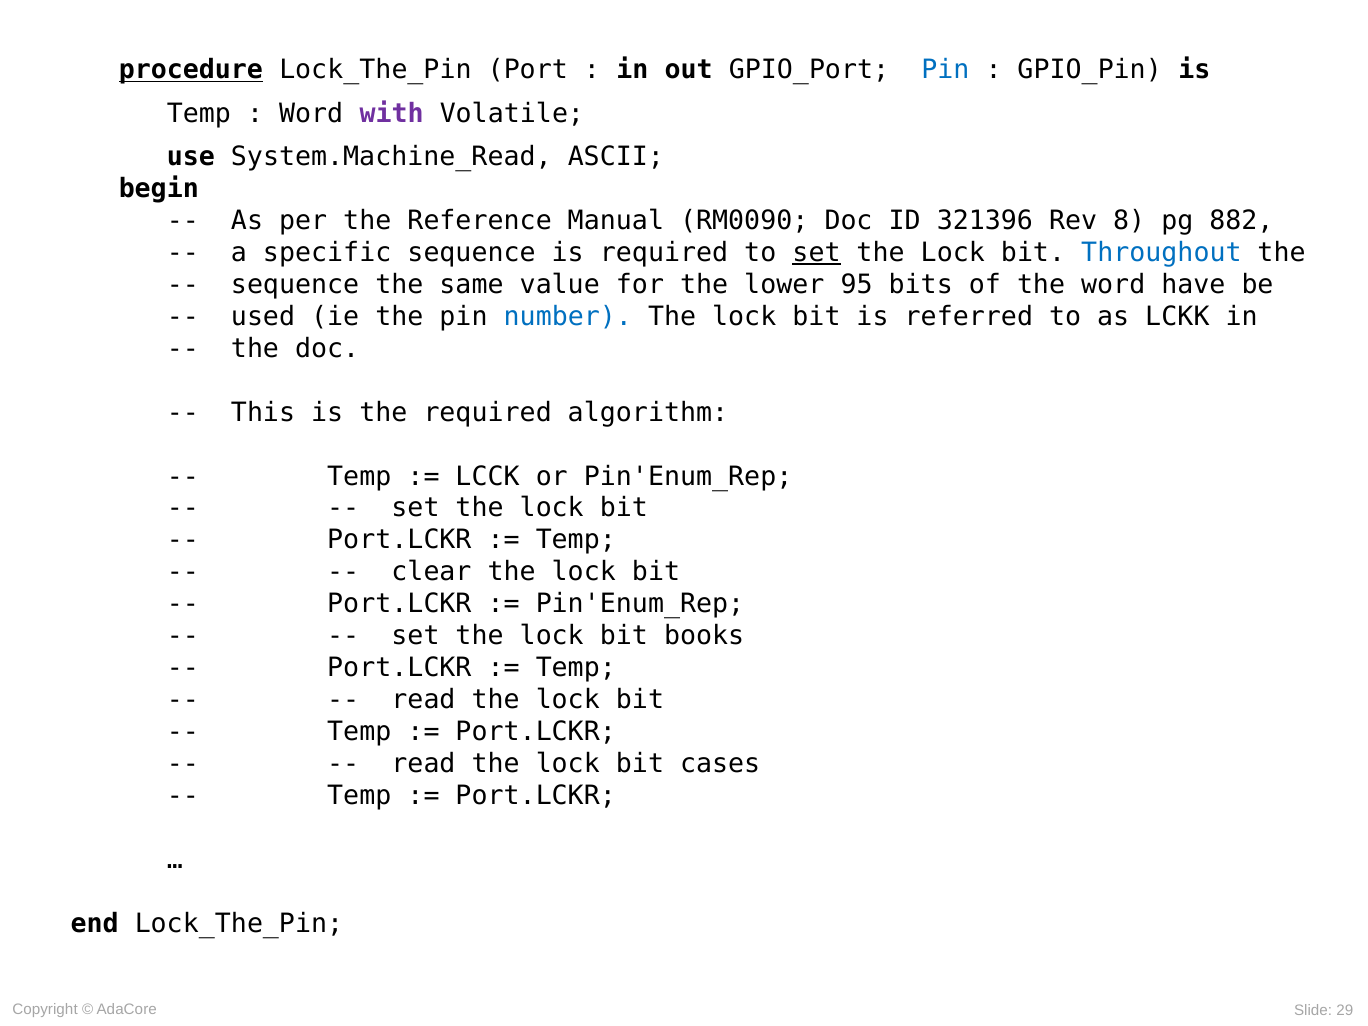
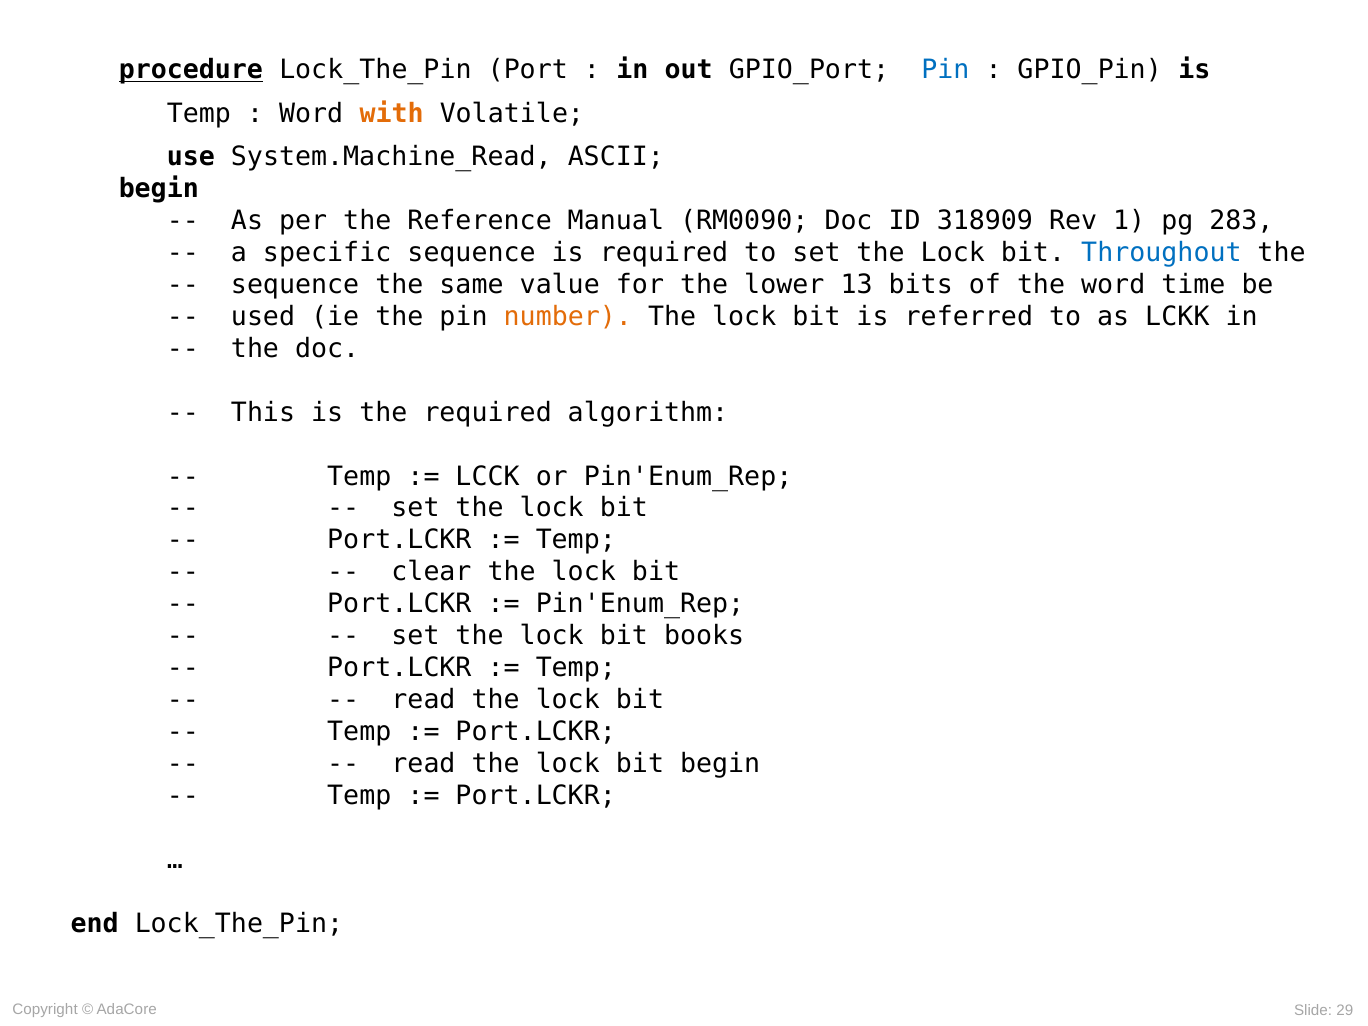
with colour: purple -> orange (392, 114)
321396: 321396 -> 318909 (985, 221)
8: 8 -> 1 (1129, 221)
882: 882 -> 283 (1241, 221)
set underline: present -> none (817, 253)
95: 95 -> 13 (857, 285)
have: have -> time (1193, 285)
number colour: blue -> orange (568, 317)
bit cases: cases -> begin (720, 764)
